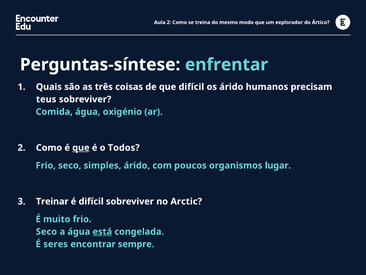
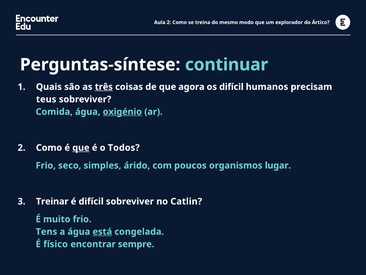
enfrentar: enfrentar -> continuar (227, 65)
três underline: none -> present (104, 87)
que difícil: difícil -> agora (191, 87)
os árido: árido -> difícil (231, 87)
oxigénio underline: none -> present (122, 112)
Arctic: Arctic -> Catlin (186, 201)
Seco: Seco -> Tens (46, 231)
seres: seres -> físico (56, 244)
